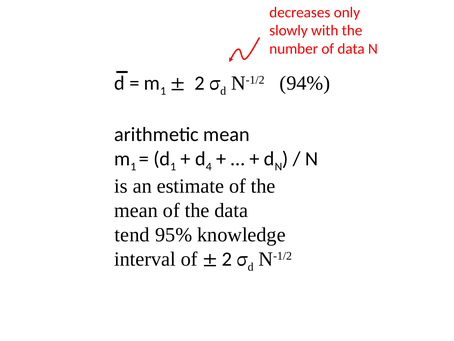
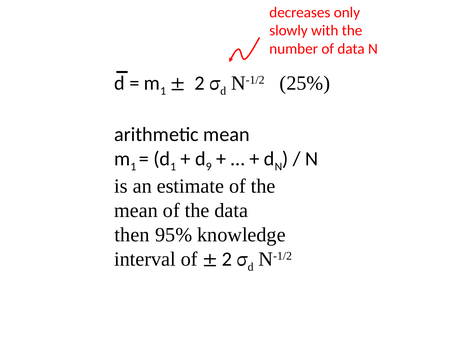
94%: 94% -> 25% (305, 83)
4: 4 -> 9 (209, 166)
tend: tend -> then (132, 234)
